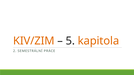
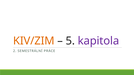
kapitola colour: orange -> purple (98, 41)
